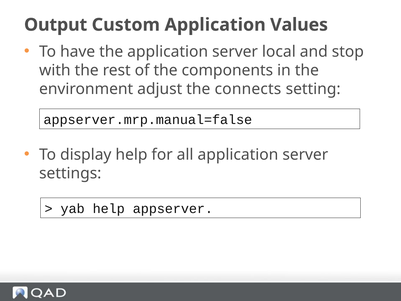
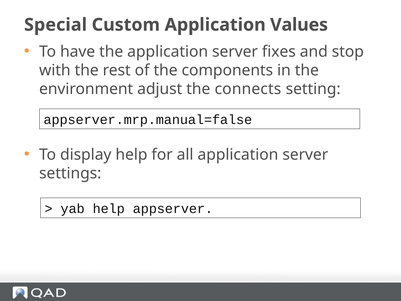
Output: Output -> Special (56, 25)
local: local -> fixes (279, 52)
